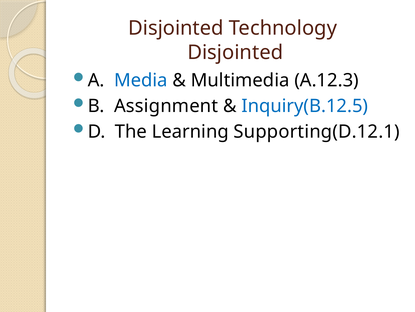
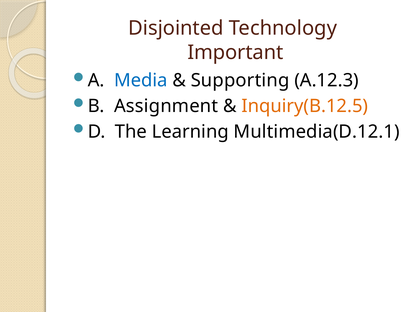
Disjointed: Disjointed -> Important (235, 52)
Multimedia: Multimedia -> Supporting (240, 80)
Inquiry(B.12.5 colour: blue -> orange (305, 106)
Supporting(D.12.1: Supporting(D.12.1 -> Multimedia(D.12.1 (317, 131)
